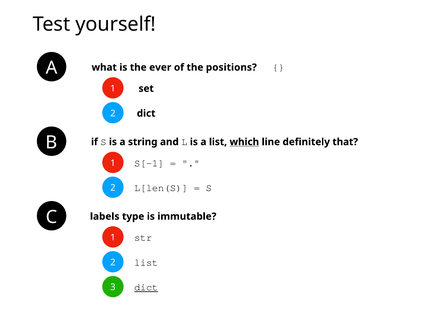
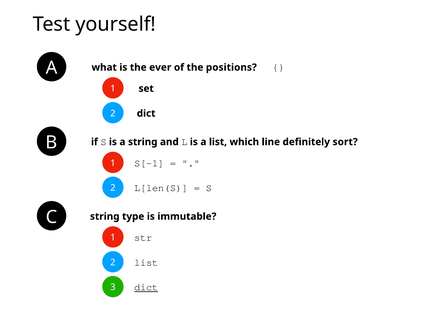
which underline: present -> none (244, 142)
that: that -> sort (345, 142)
labels: labels -> string (105, 216)
